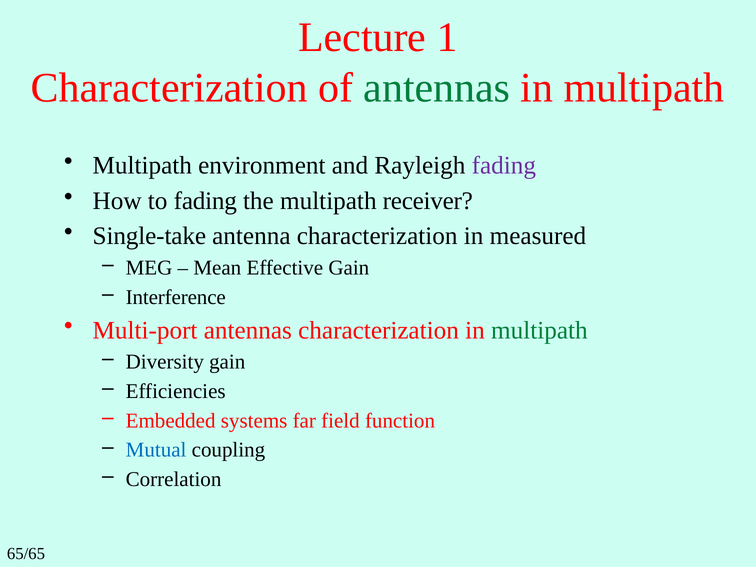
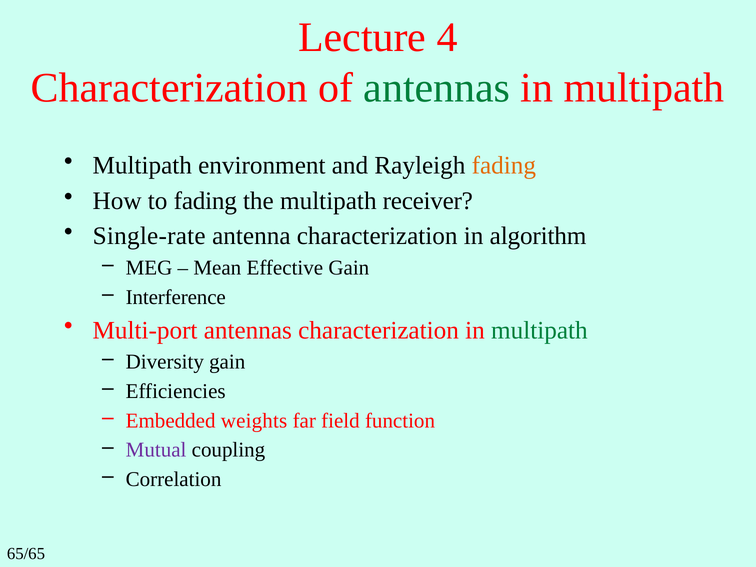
1: 1 -> 4 (447, 38)
fading colour: purple -> orange (504, 166)
Single-take: Single-take -> Single-rate (149, 236)
measured: measured -> algorithm (538, 236)
systems: systems -> weights (254, 421)
Mutual colour: blue -> purple (156, 450)
